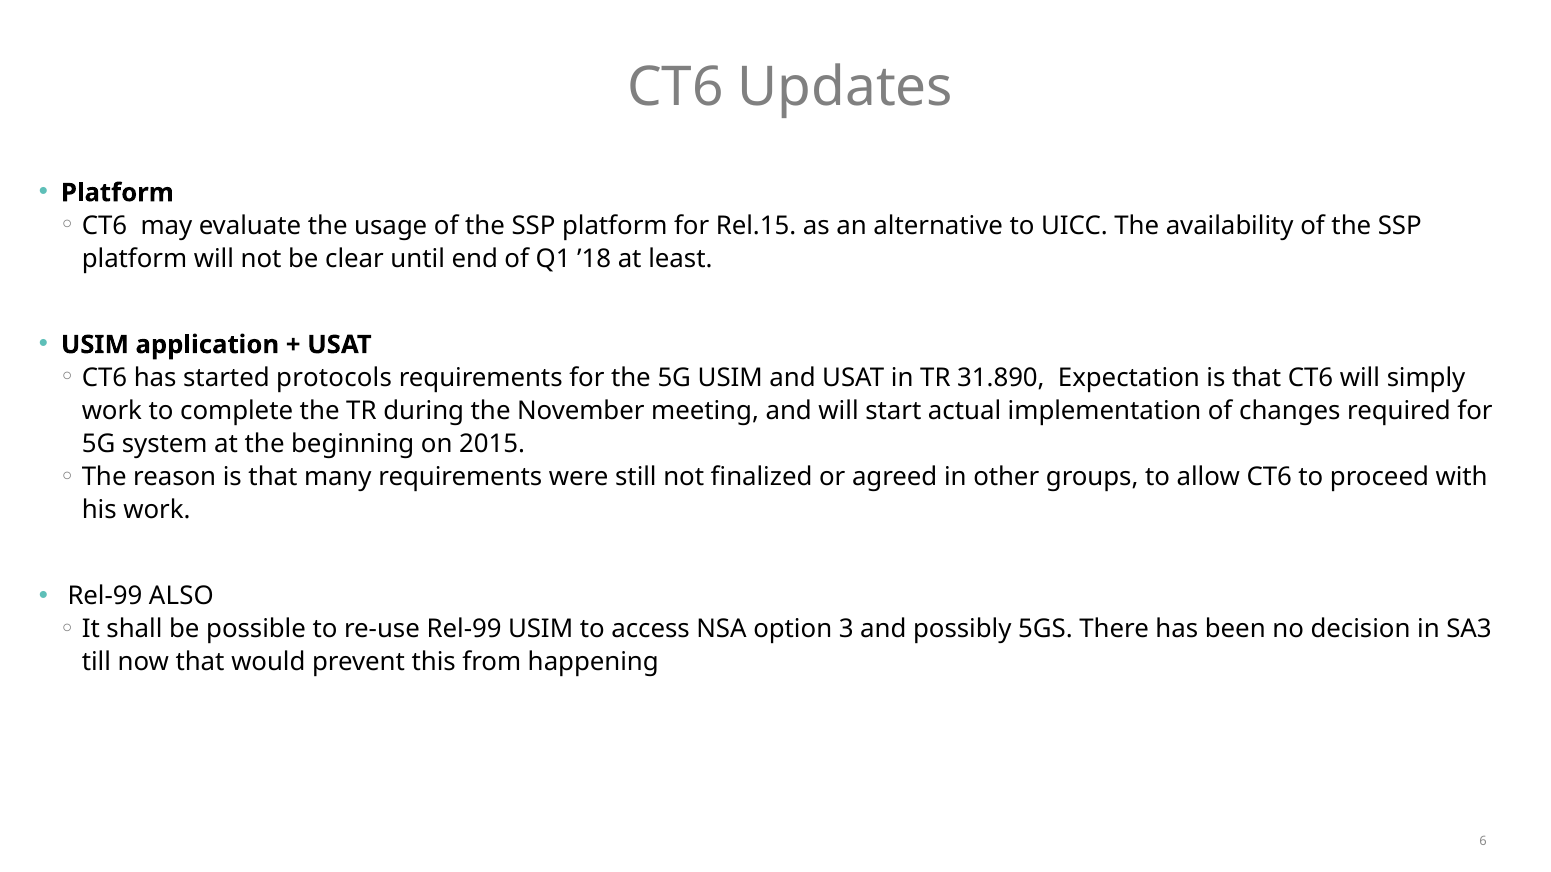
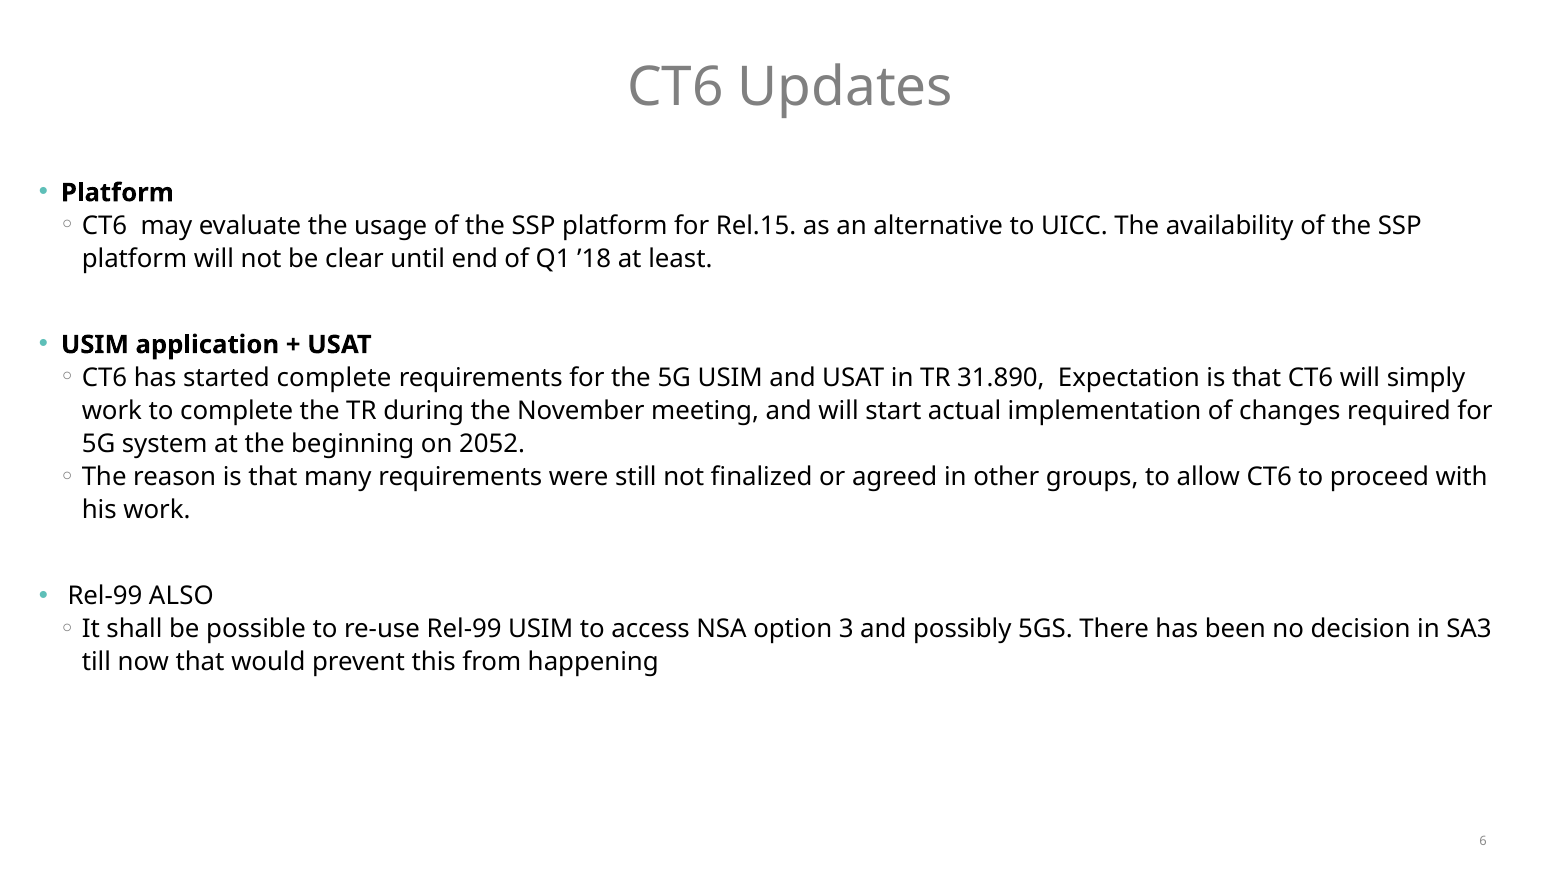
started protocols: protocols -> complete (334, 378)
2015: 2015 -> 2052 (492, 444)
